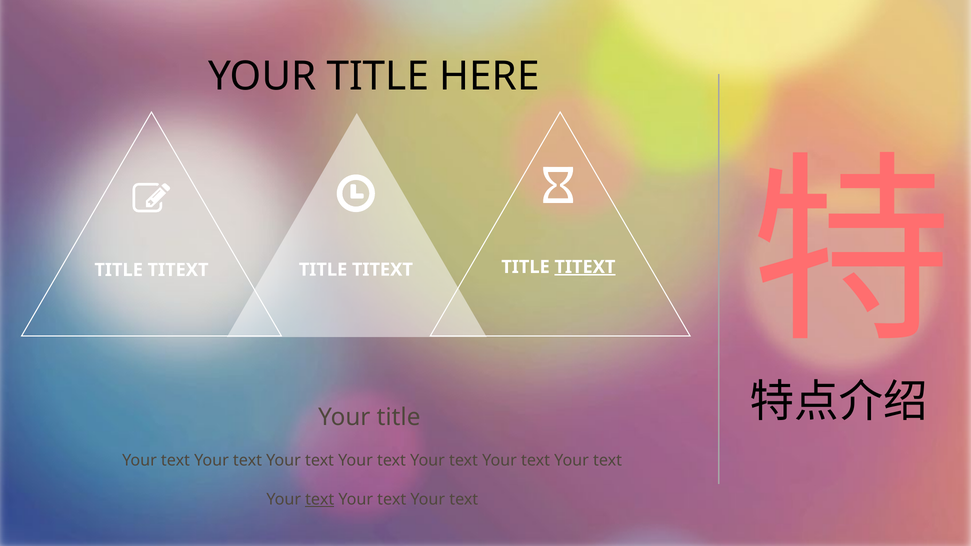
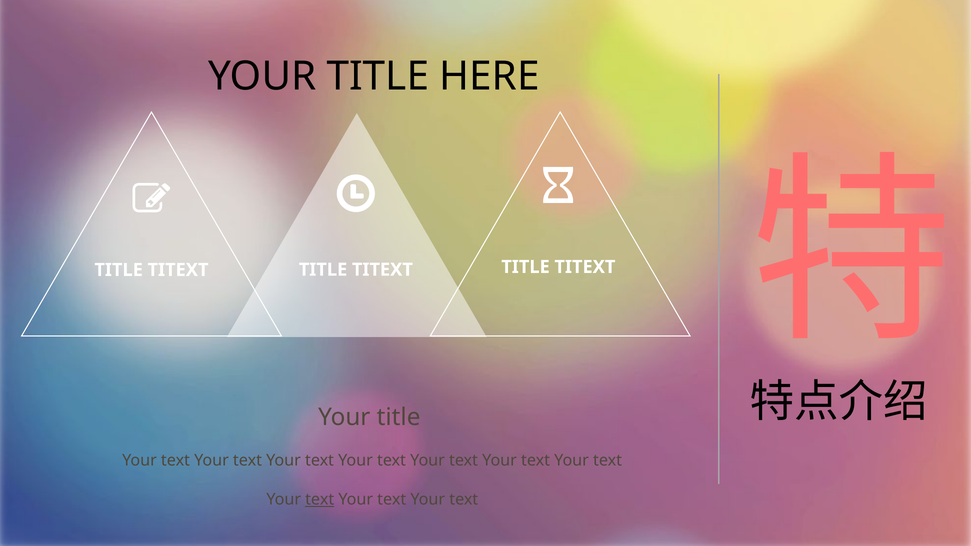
TITEXT underline: present -> none (585, 267)
